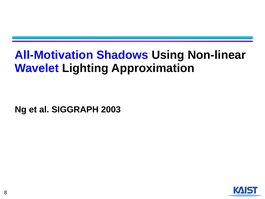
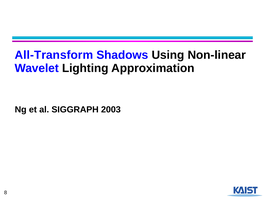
All-Motivation: All-Motivation -> All-Transform (54, 55)
